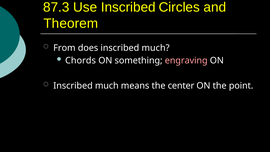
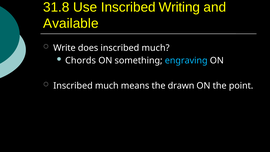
87.3: 87.3 -> 31.8 (56, 7)
Circles: Circles -> Writing (179, 7)
Theorem: Theorem -> Available (71, 23)
From: From -> Write (64, 48)
engraving colour: pink -> light blue (186, 60)
center: center -> drawn (181, 86)
